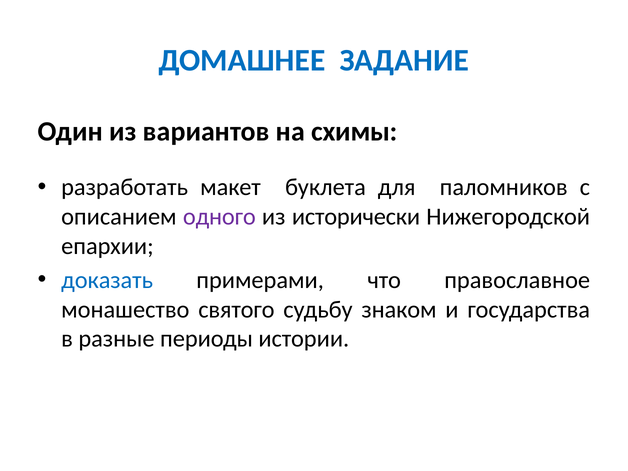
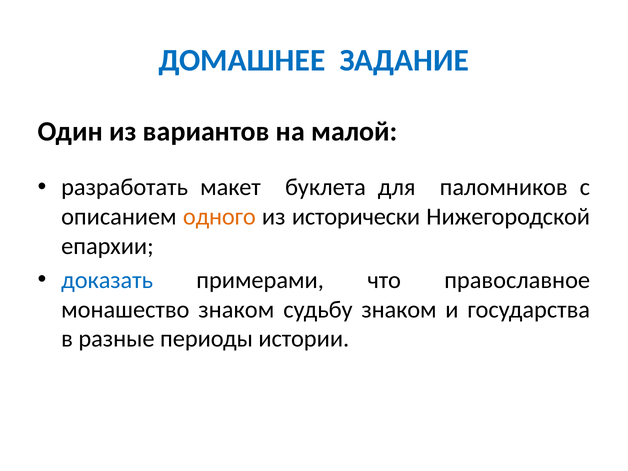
схимы: схимы -> малой (354, 132)
одного colour: purple -> orange (219, 217)
монашество святого: святого -> знаком (236, 310)
